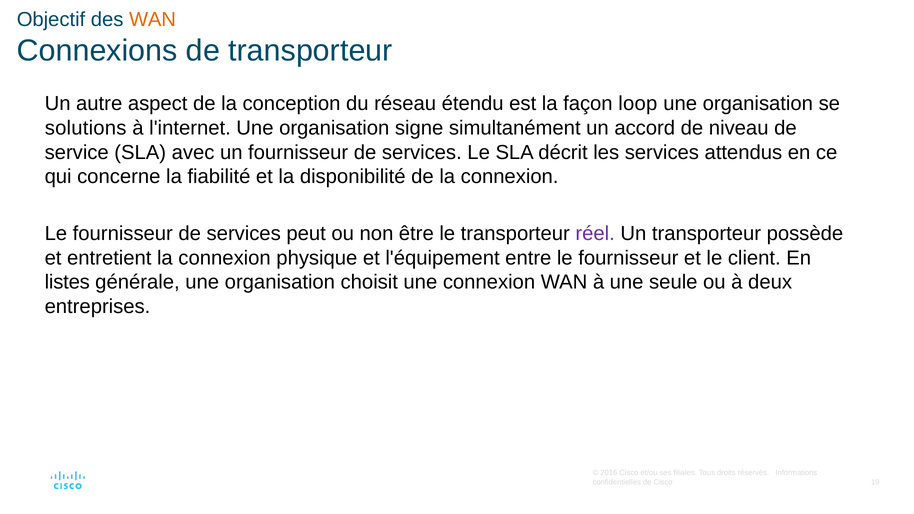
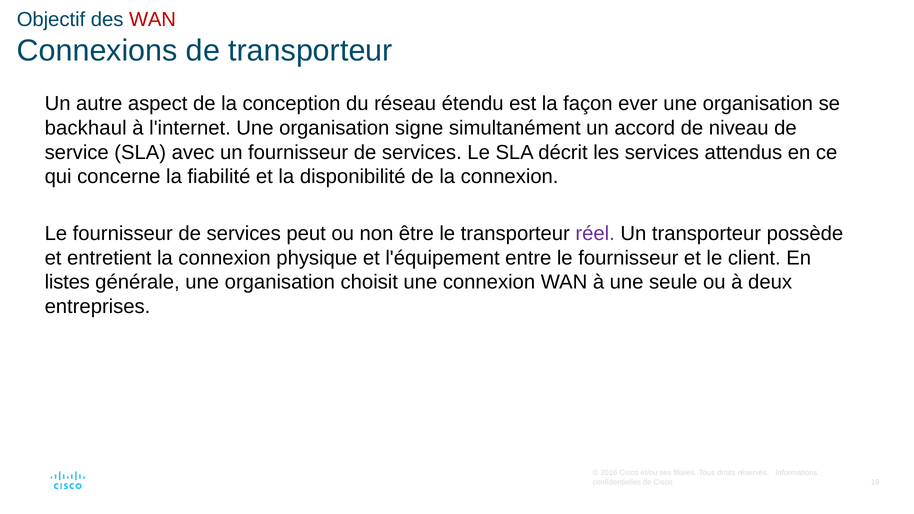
WAN colour: orange -> red (152, 20)
loop: loop -> ever (638, 104)
solutions: solutions -> backhaul (86, 128)
